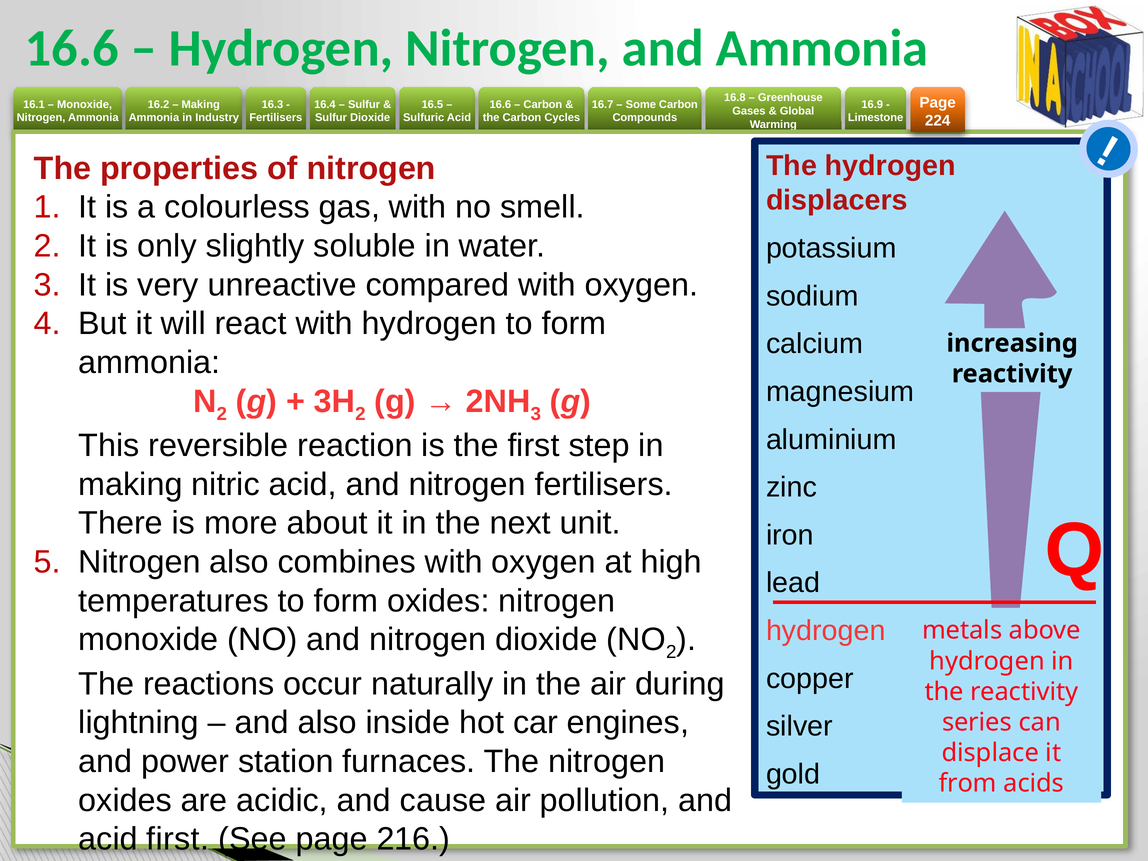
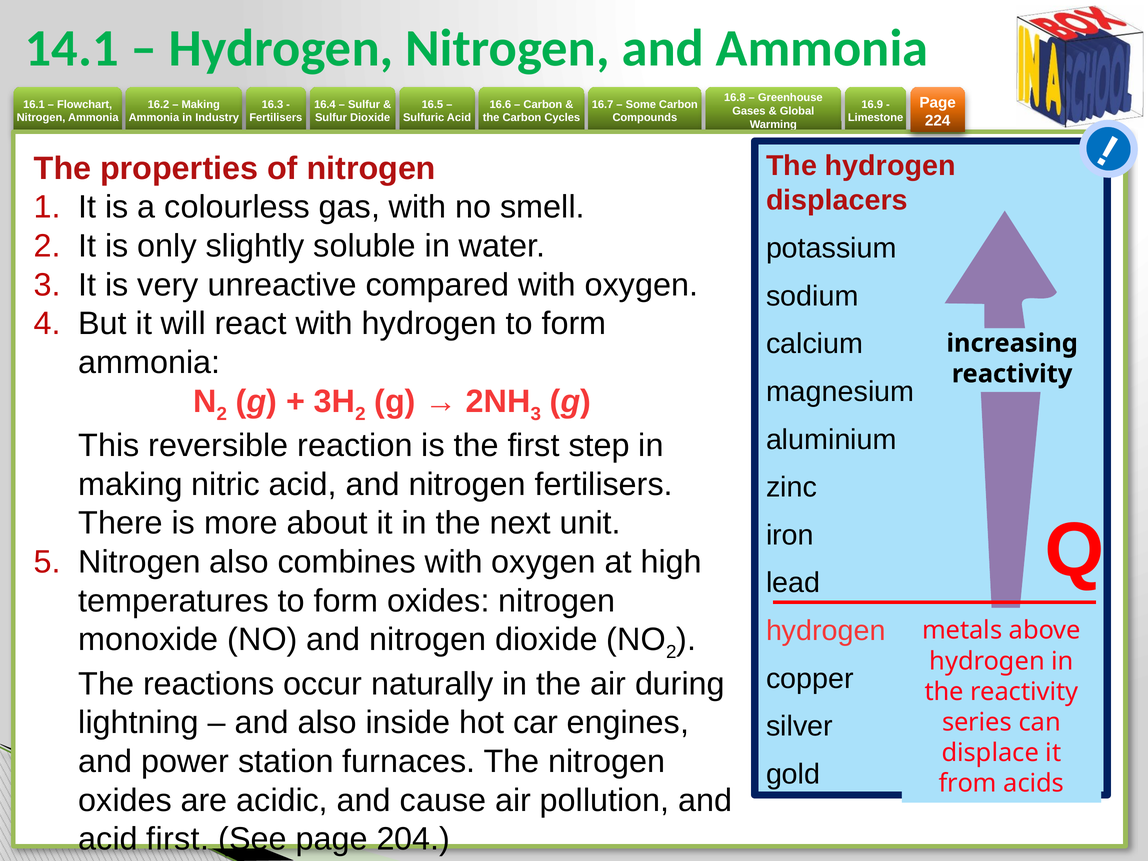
16.6: 16.6 -> 14.1 (72, 48)
Monoxide: Monoxide -> Flowchart (85, 104)
216: 216 -> 204 (413, 839)
